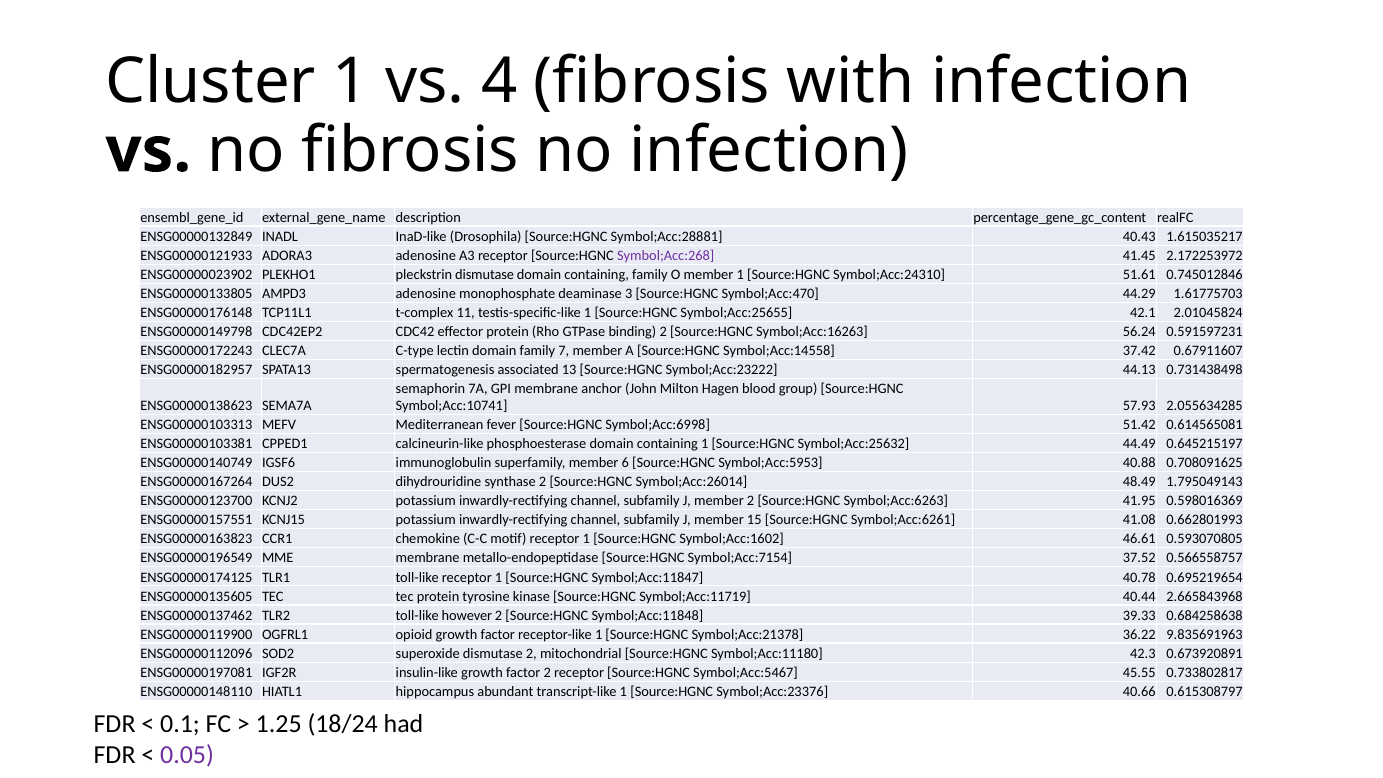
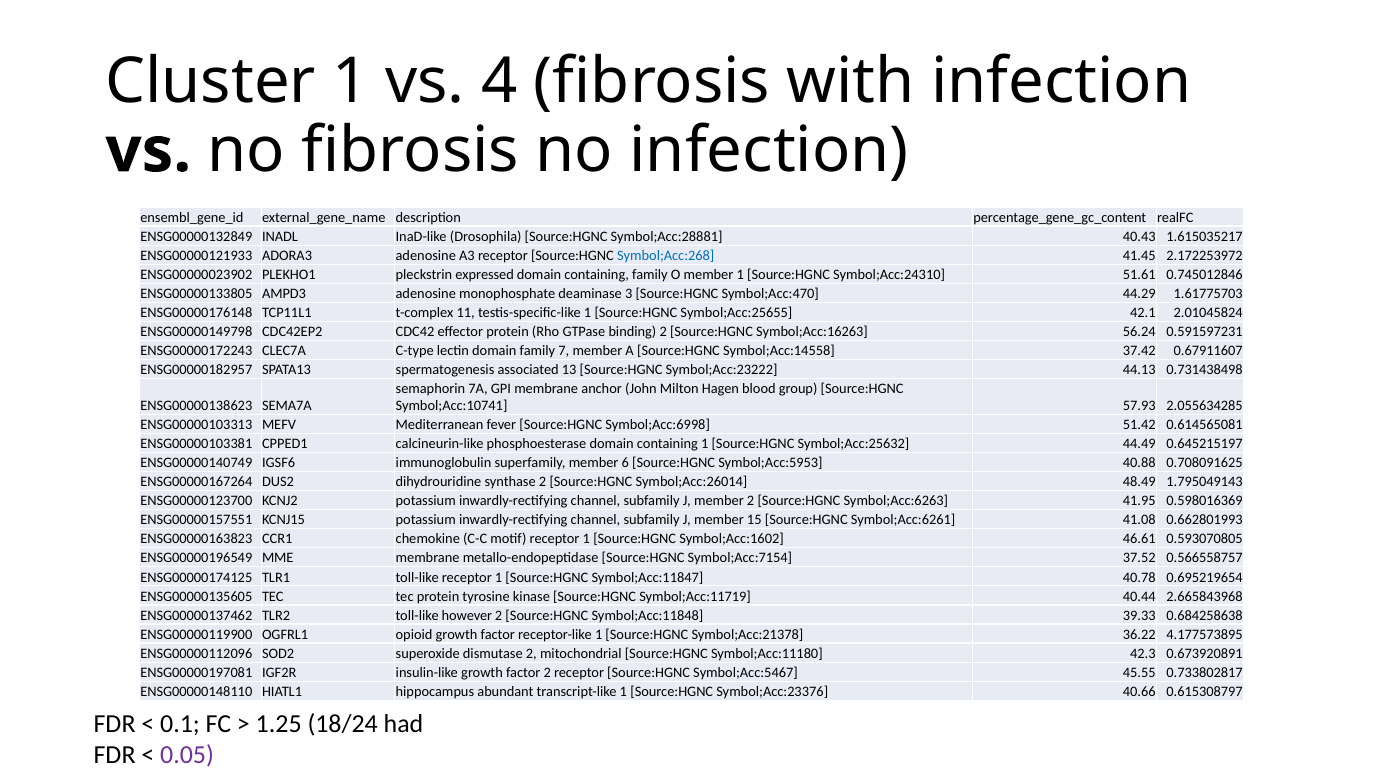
Symbol;Acc:268 colour: purple -> blue (666, 256)
pleckstrin dismutase: dismutase -> expressed (485, 275)
9.835691963: 9.835691963 -> 4.177573895 (1205, 634)
